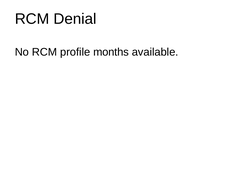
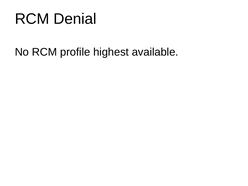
months: months -> highest (111, 52)
